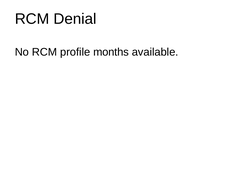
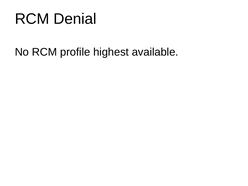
months: months -> highest (111, 52)
